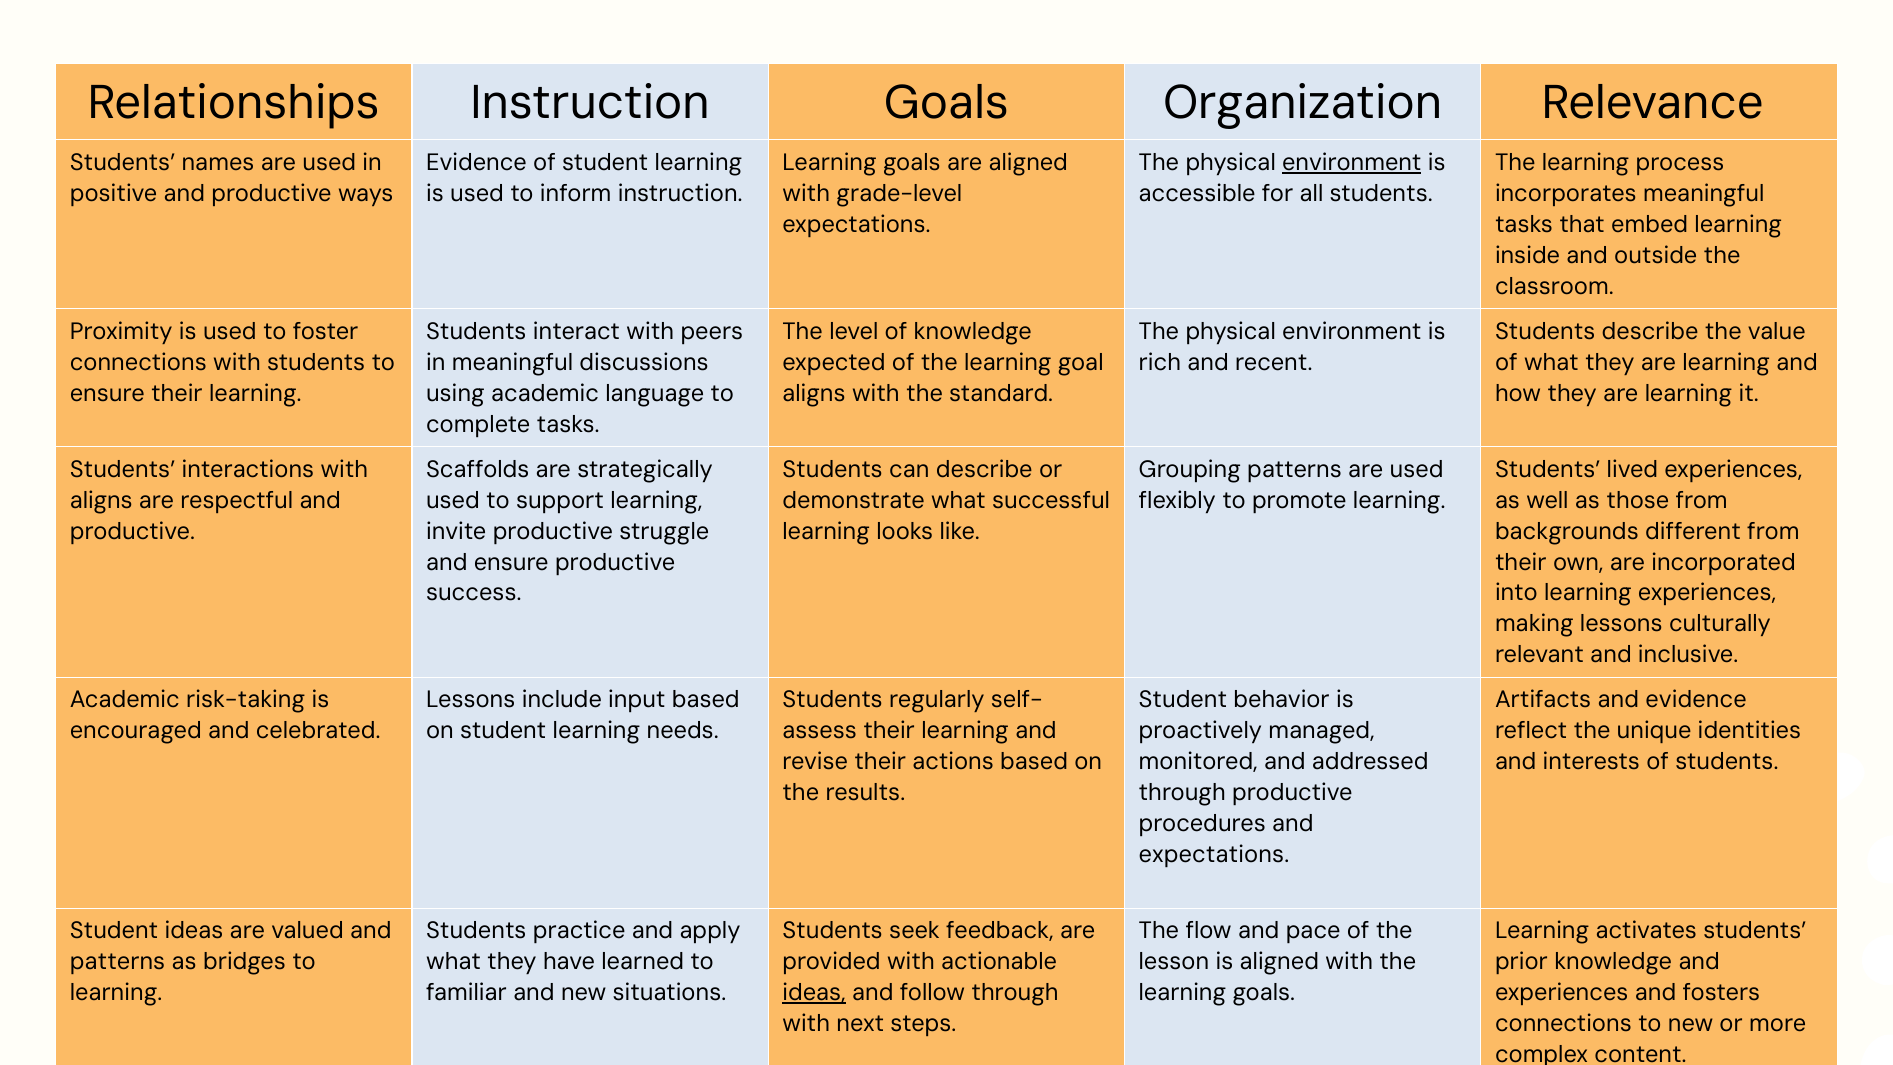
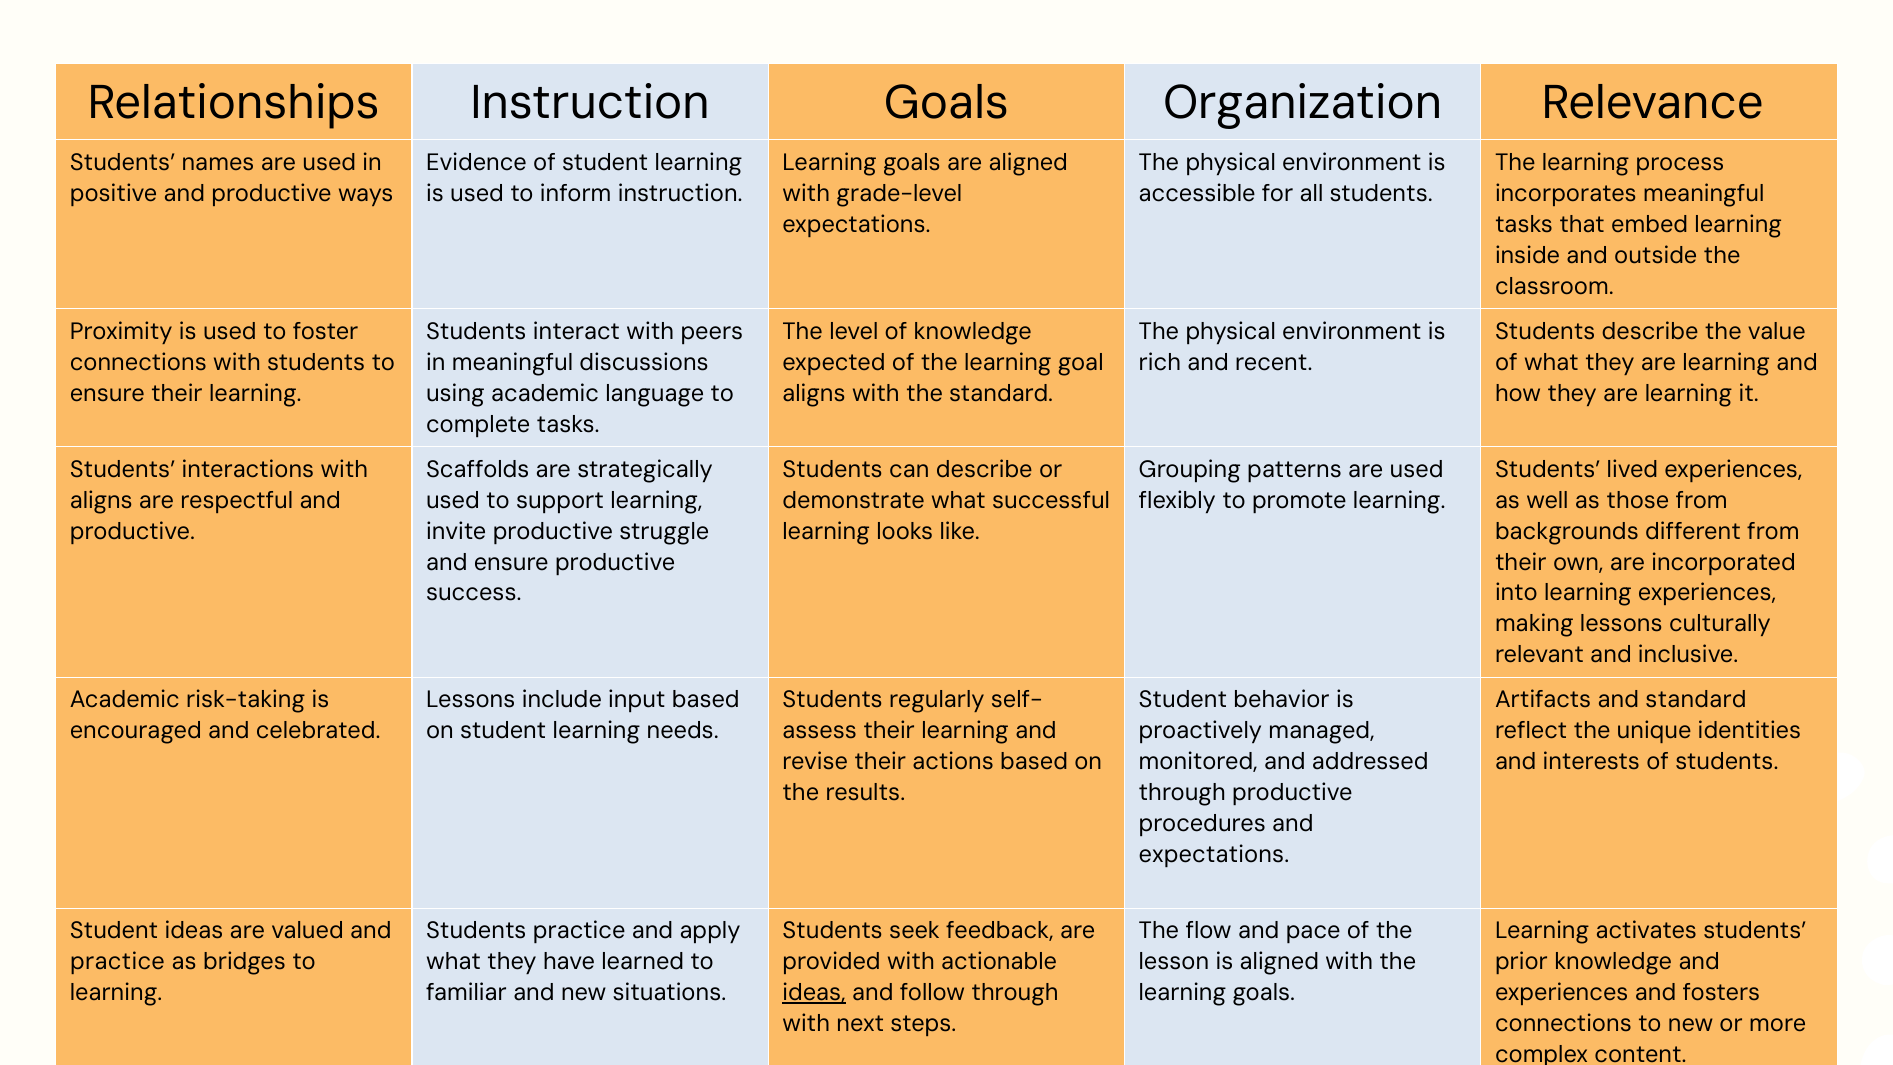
environment underline: present -> none (1352, 163)
and evidence: evidence -> standard (1696, 700)
patterns: patterns -> practice (117, 962)
